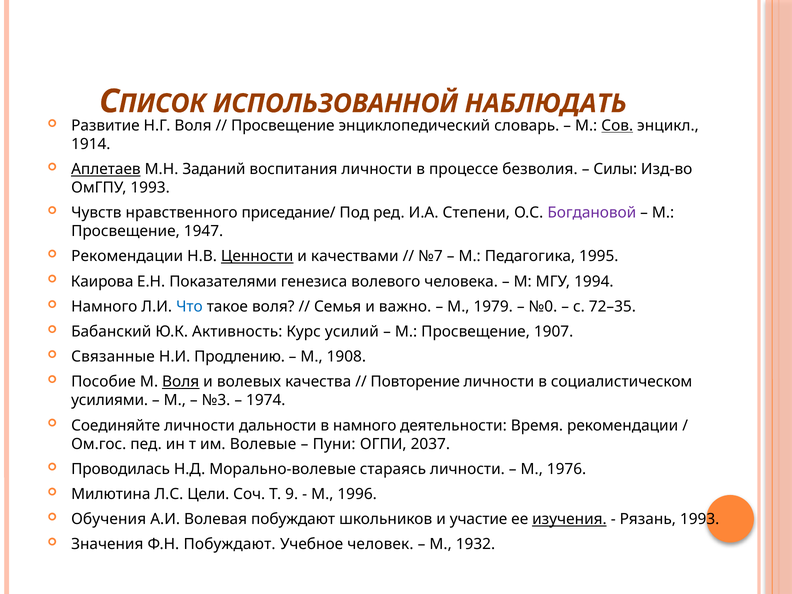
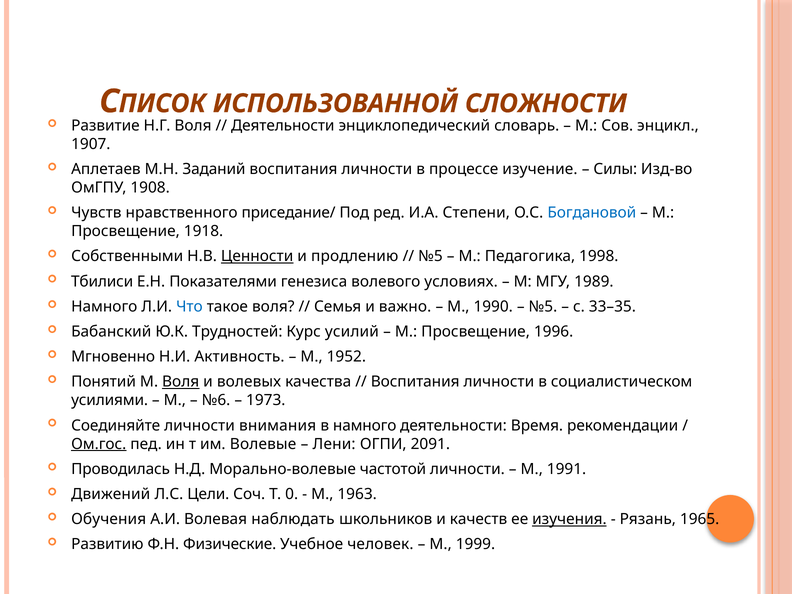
НАБЛЮДАТЬ: НАБЛЮДАТЬ -> СЛОЖНОСТИ (546, 104)
Просвещение: Просвещение -> Деятельности (283, 126)
Сов underline: present -> none (617, 126)
1914: 1914 -> 1907 (91, 144)
Аплетаев underline: present -> none (106, 169)
безволия: безволия -> изучение (540, 169)
ОмГПУ 1993: 1993 -> 1908 (150, 188)
Богдановой colour: purple -> blue (592, 213)
1947: 1947 -> 1918 (204, 231)
Рекомендации: Рекомендации -> Собственными (127, 256)
качествами: качествами -> продлению (355, 256)
№7: №7 -> №5 (430, 256)
1995: 1995 -> 1998 (599, 256)
Каирова: Каирова -> Тбилиси (102, 281)
человека: человека -> условиях (461, 281)
1994: 1994 -> 1989 (594, 281)
1979: 1979 -> 1990 (493, 307)
№0: №0 -> №5 (543, 307)
72–35: 72–35 -> 33–35 (612, 307)
Активность: Активность -> Трудностей (237, 332)
1907: 1907 -> 1996 (554, 332)
Связанные: Связанные -> Мгновенно (113, 357)
Продлению: Продлению -> Активность (239, 357)
1908: 1908 -> 1952 (346, 357)
Пособие: Пособие -> Понятий (104, 382)
Повторение: Повторение -> Воспитания (415, 382)
№3: №3 -> №6 (216, 400)
1974: 1974 -> 1973 (266, 400)
дальности: дальности -> внимания (278, 425)
Ом.гос underline: none -> present (99, 444)
Пуни: Пуни -> Лени (334, 444)
2037: 2037 -> 2091 (430, 444)
стараясь: стараясь -> частотой (393, 469)
1976: 1976 -> 1991 (567, 469)
Милютина: Милютина -> Движений (111, 494)
9: 9 -> 0 (292, 494)
1996: 1996 -> 1963 (357, 494)
Волевая побуждают: побуждают -> наблюдать (293, 519)
участие: участие -> качеств (479, 519)
Рязань 1993: 1993 -> 1965 (700, 519)
Значения: Значения -> Развитию (107, 544)
Ф.Н Побуждают: Побуждают -> Физические (230, 544)
1932: 1932 -> 1999 (475, 544)
